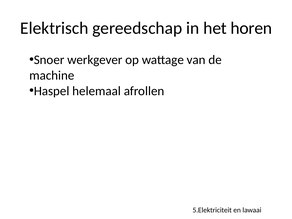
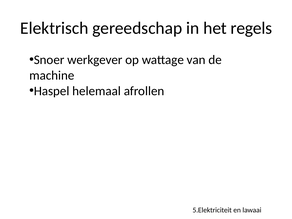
horen: horen -> regels (251, 28)
